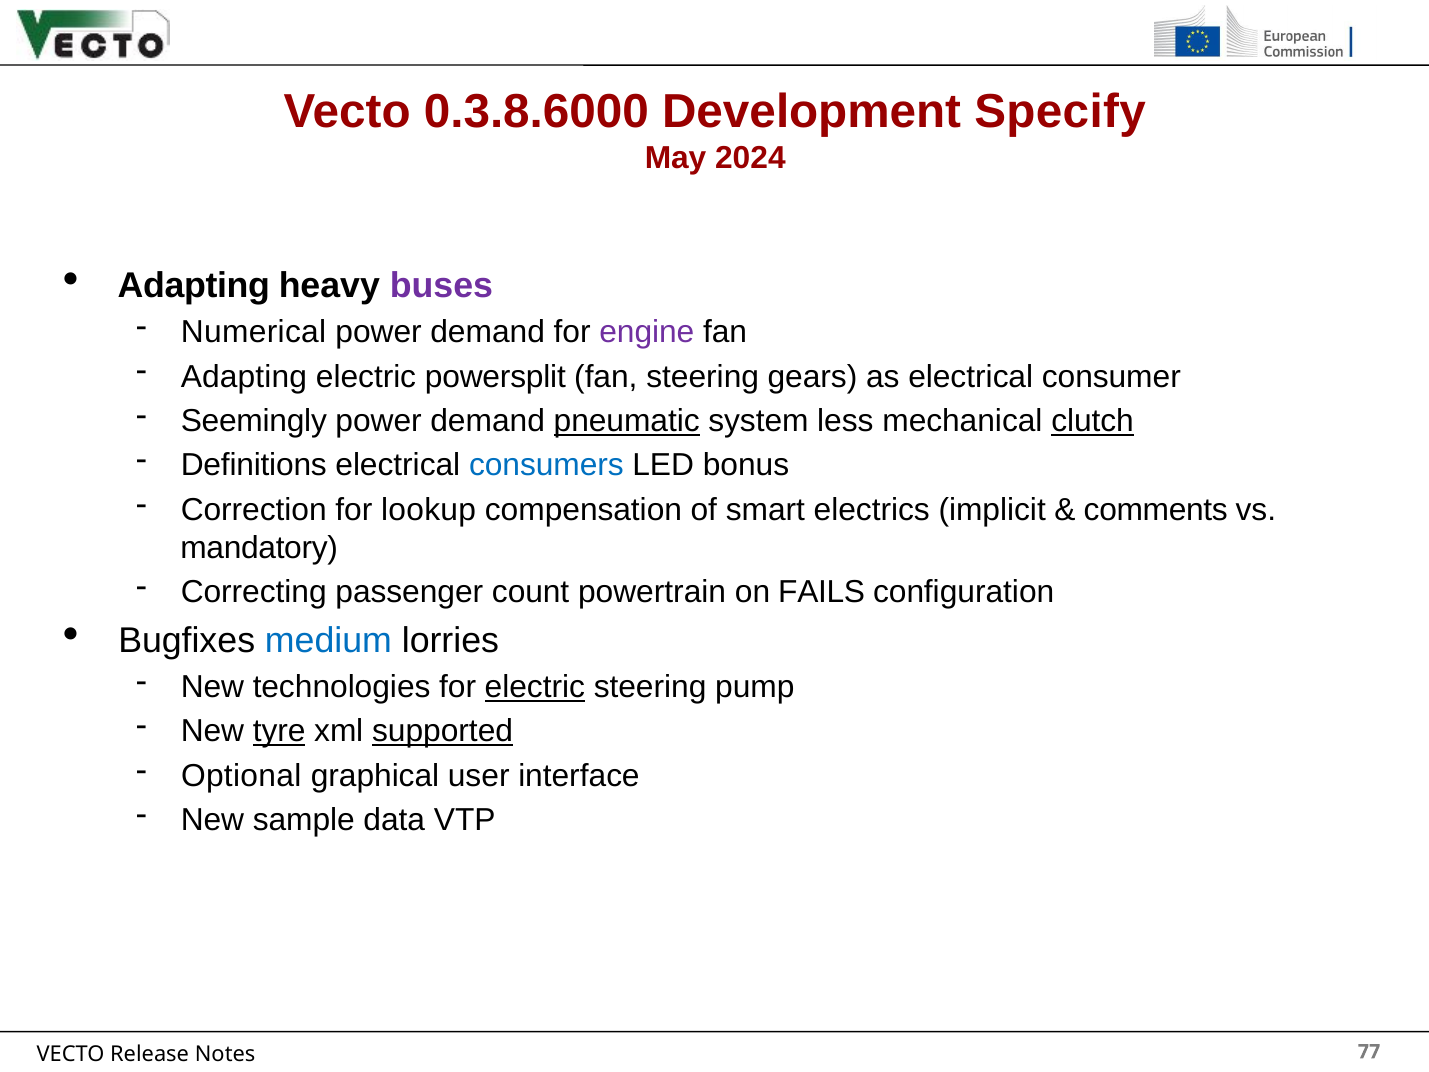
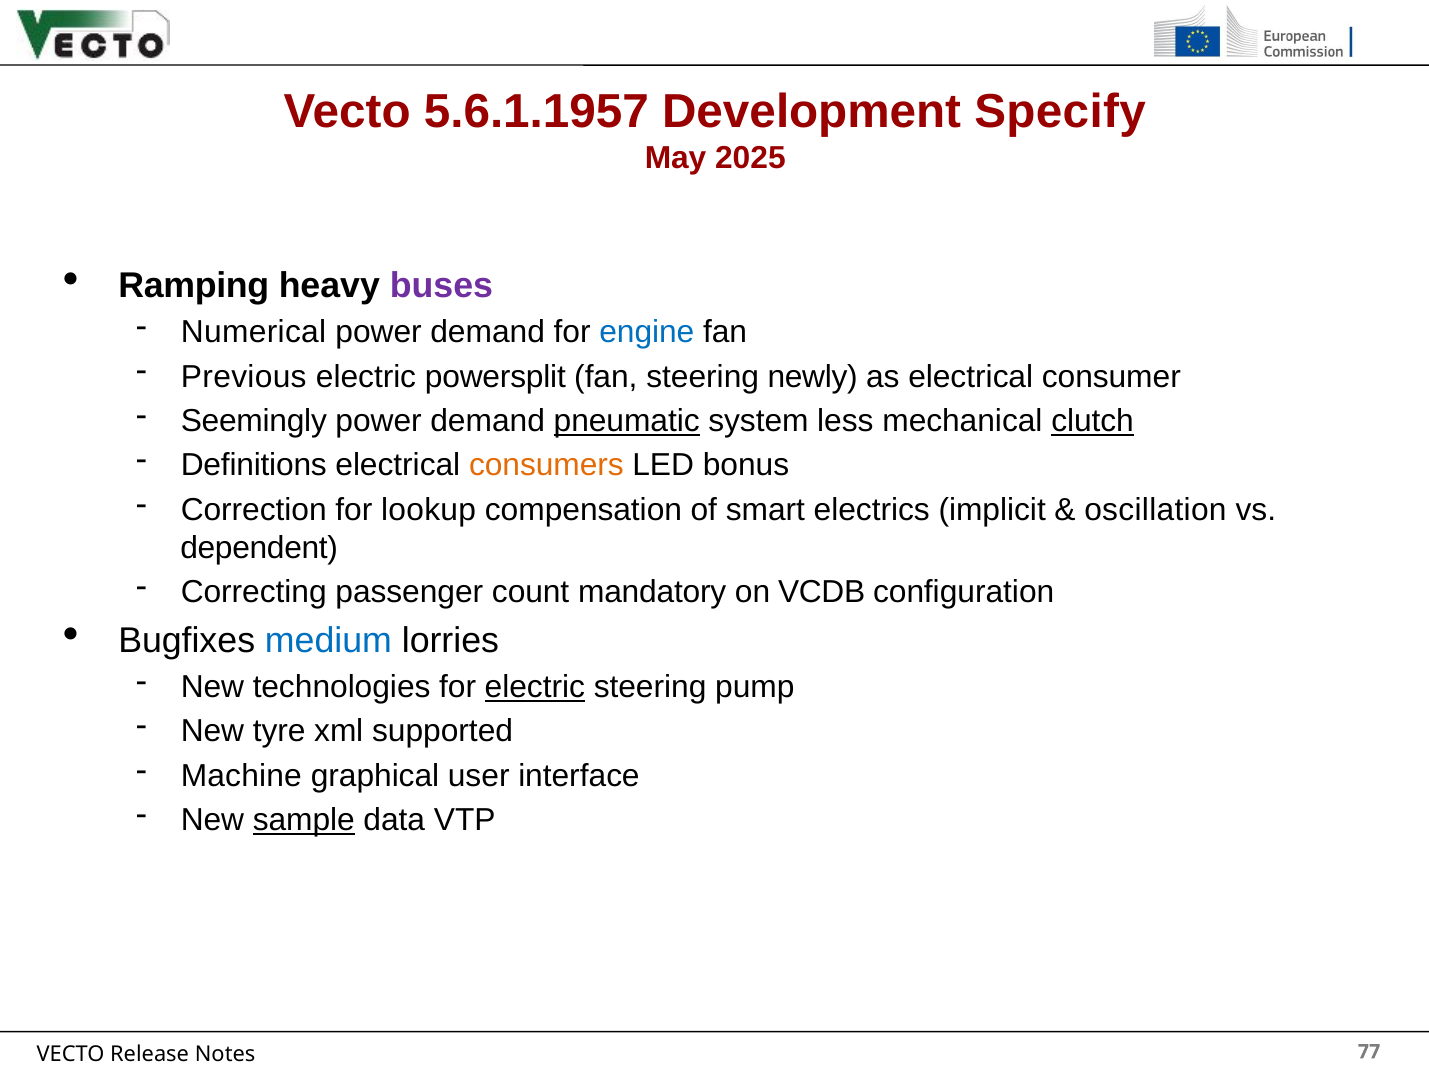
0.3.8.6000: 0.3.8.6000 -> 5.6.1.1957 (536, 112)
2024: 2024 -> 2025 (750, 158)
Adapting: Adapting -> Ramping (194, 285)
engine colour: purple -> blue (647, 332)
Adapting: Adapting -> Previous (244, 376)
gears: gears -> newly (813, 376)
consumers colour: blue -> orange (546, 465)
comments: comments -> oscillation (1155, 510)
mandatory: mandatory -> dependent (259, 548)
powertrain: powertrain -> mandatory (652, 592)
FAILS: FAILS -> VCDB (822, 592)
tyre underline: present -> none (279, 731)
supported underline: present -> none (443, 731)
Optional: Optional -> Machine (241, 776)
sample underline: none -> present (304, 820)
